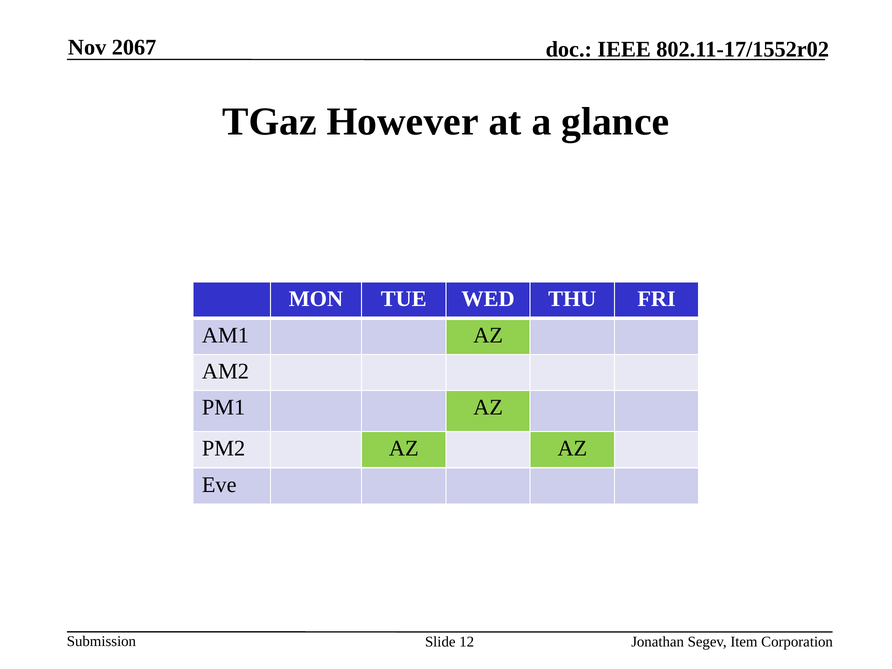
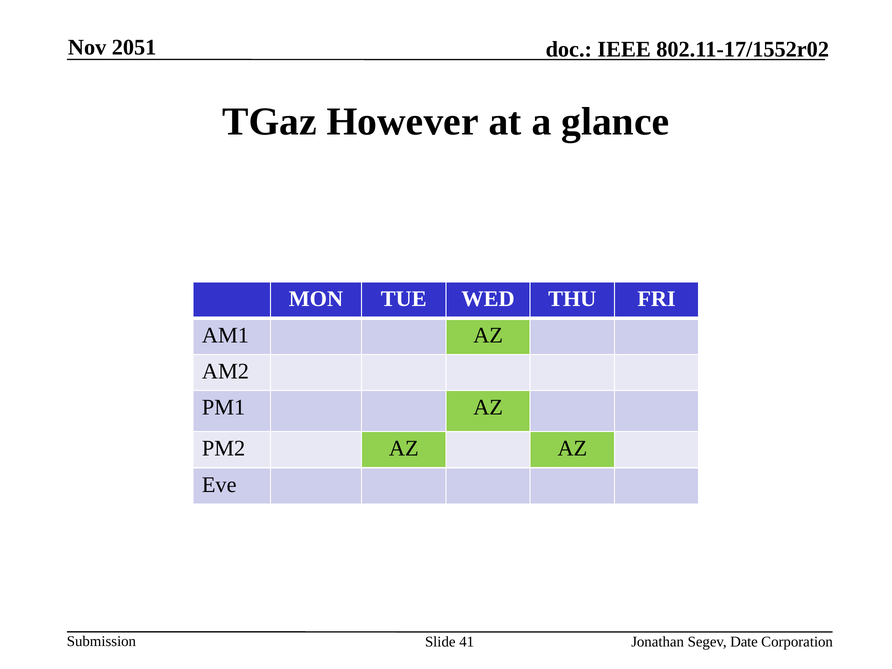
2067: 2067 -> 2051 (134, 47)
12: 12 -> 41 (467, 642)
Item: Item -> Date (744, 642)
